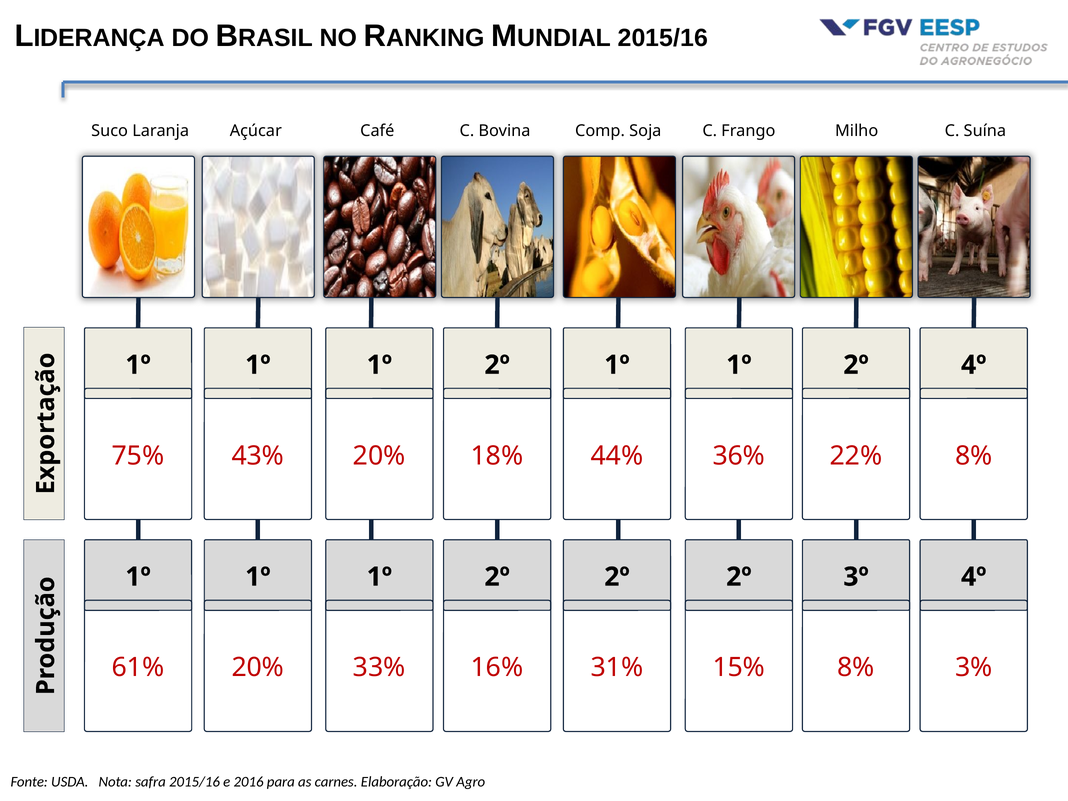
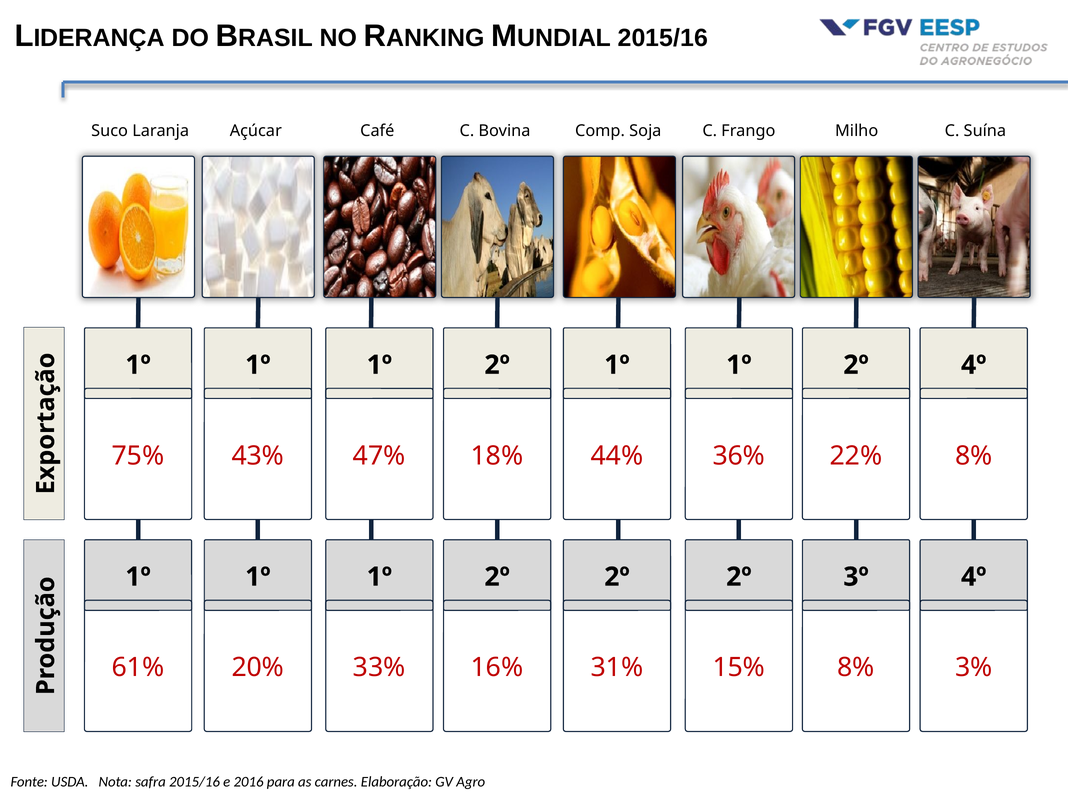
20%: 20% -> 47% (379, 456)
